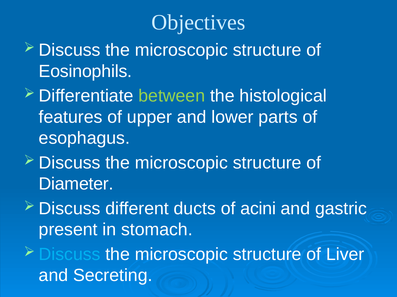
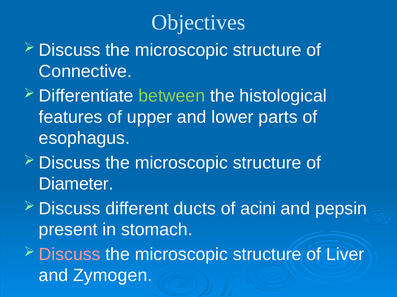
Eosinophils: Eosinophils -> Connective (85, 71)
gastric: gastric -> pepsin (341, 209)
Discuss colour: light blue -> pink (70, 255)
Secreting: Secreting -> Zymogen (113, 276)
